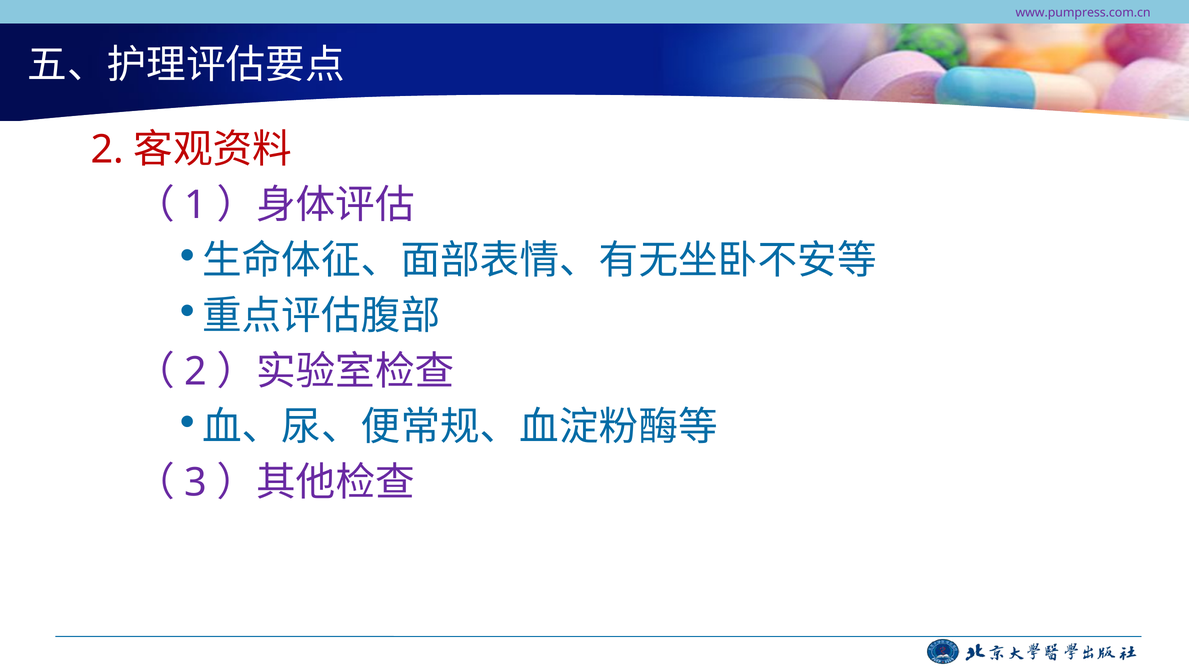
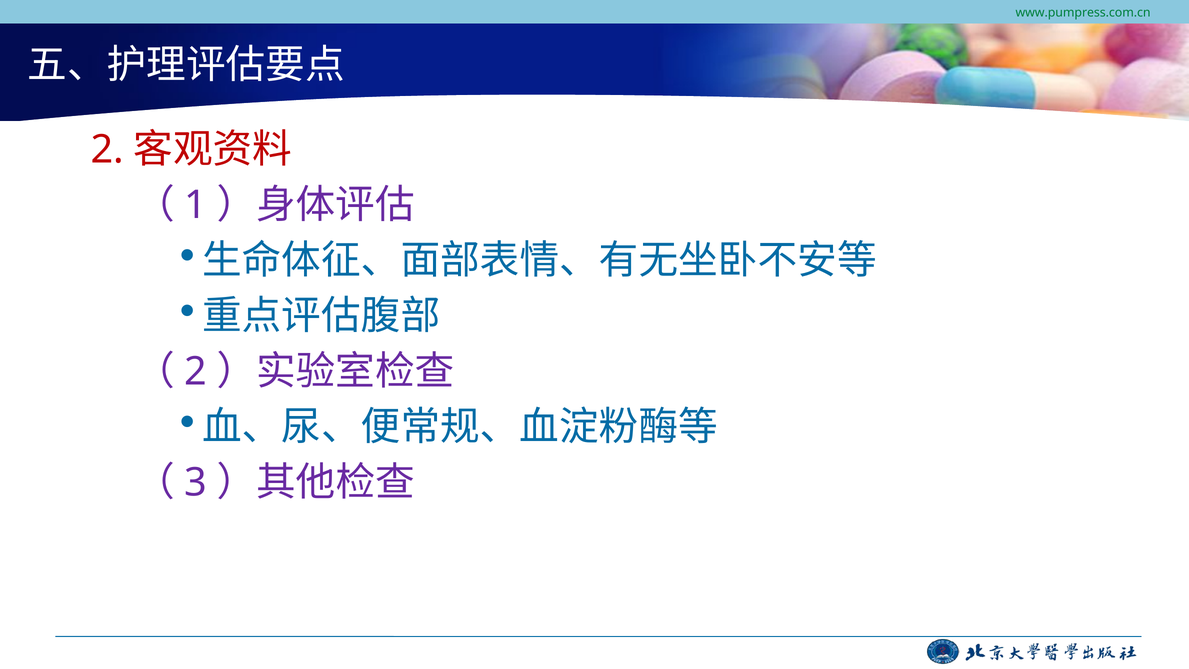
www.pumpress.com.cn colour: purple -> green (1083, 13)
